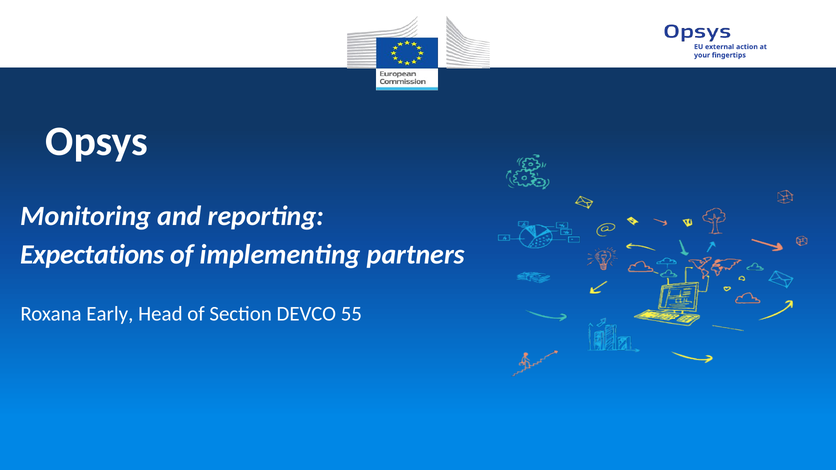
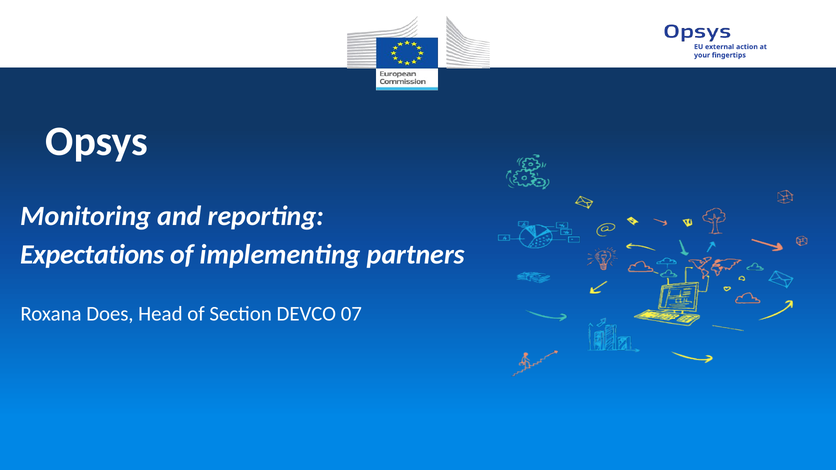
Early: Early -> Does (110, 314)
55: 55 -> 07 (351, 314)
